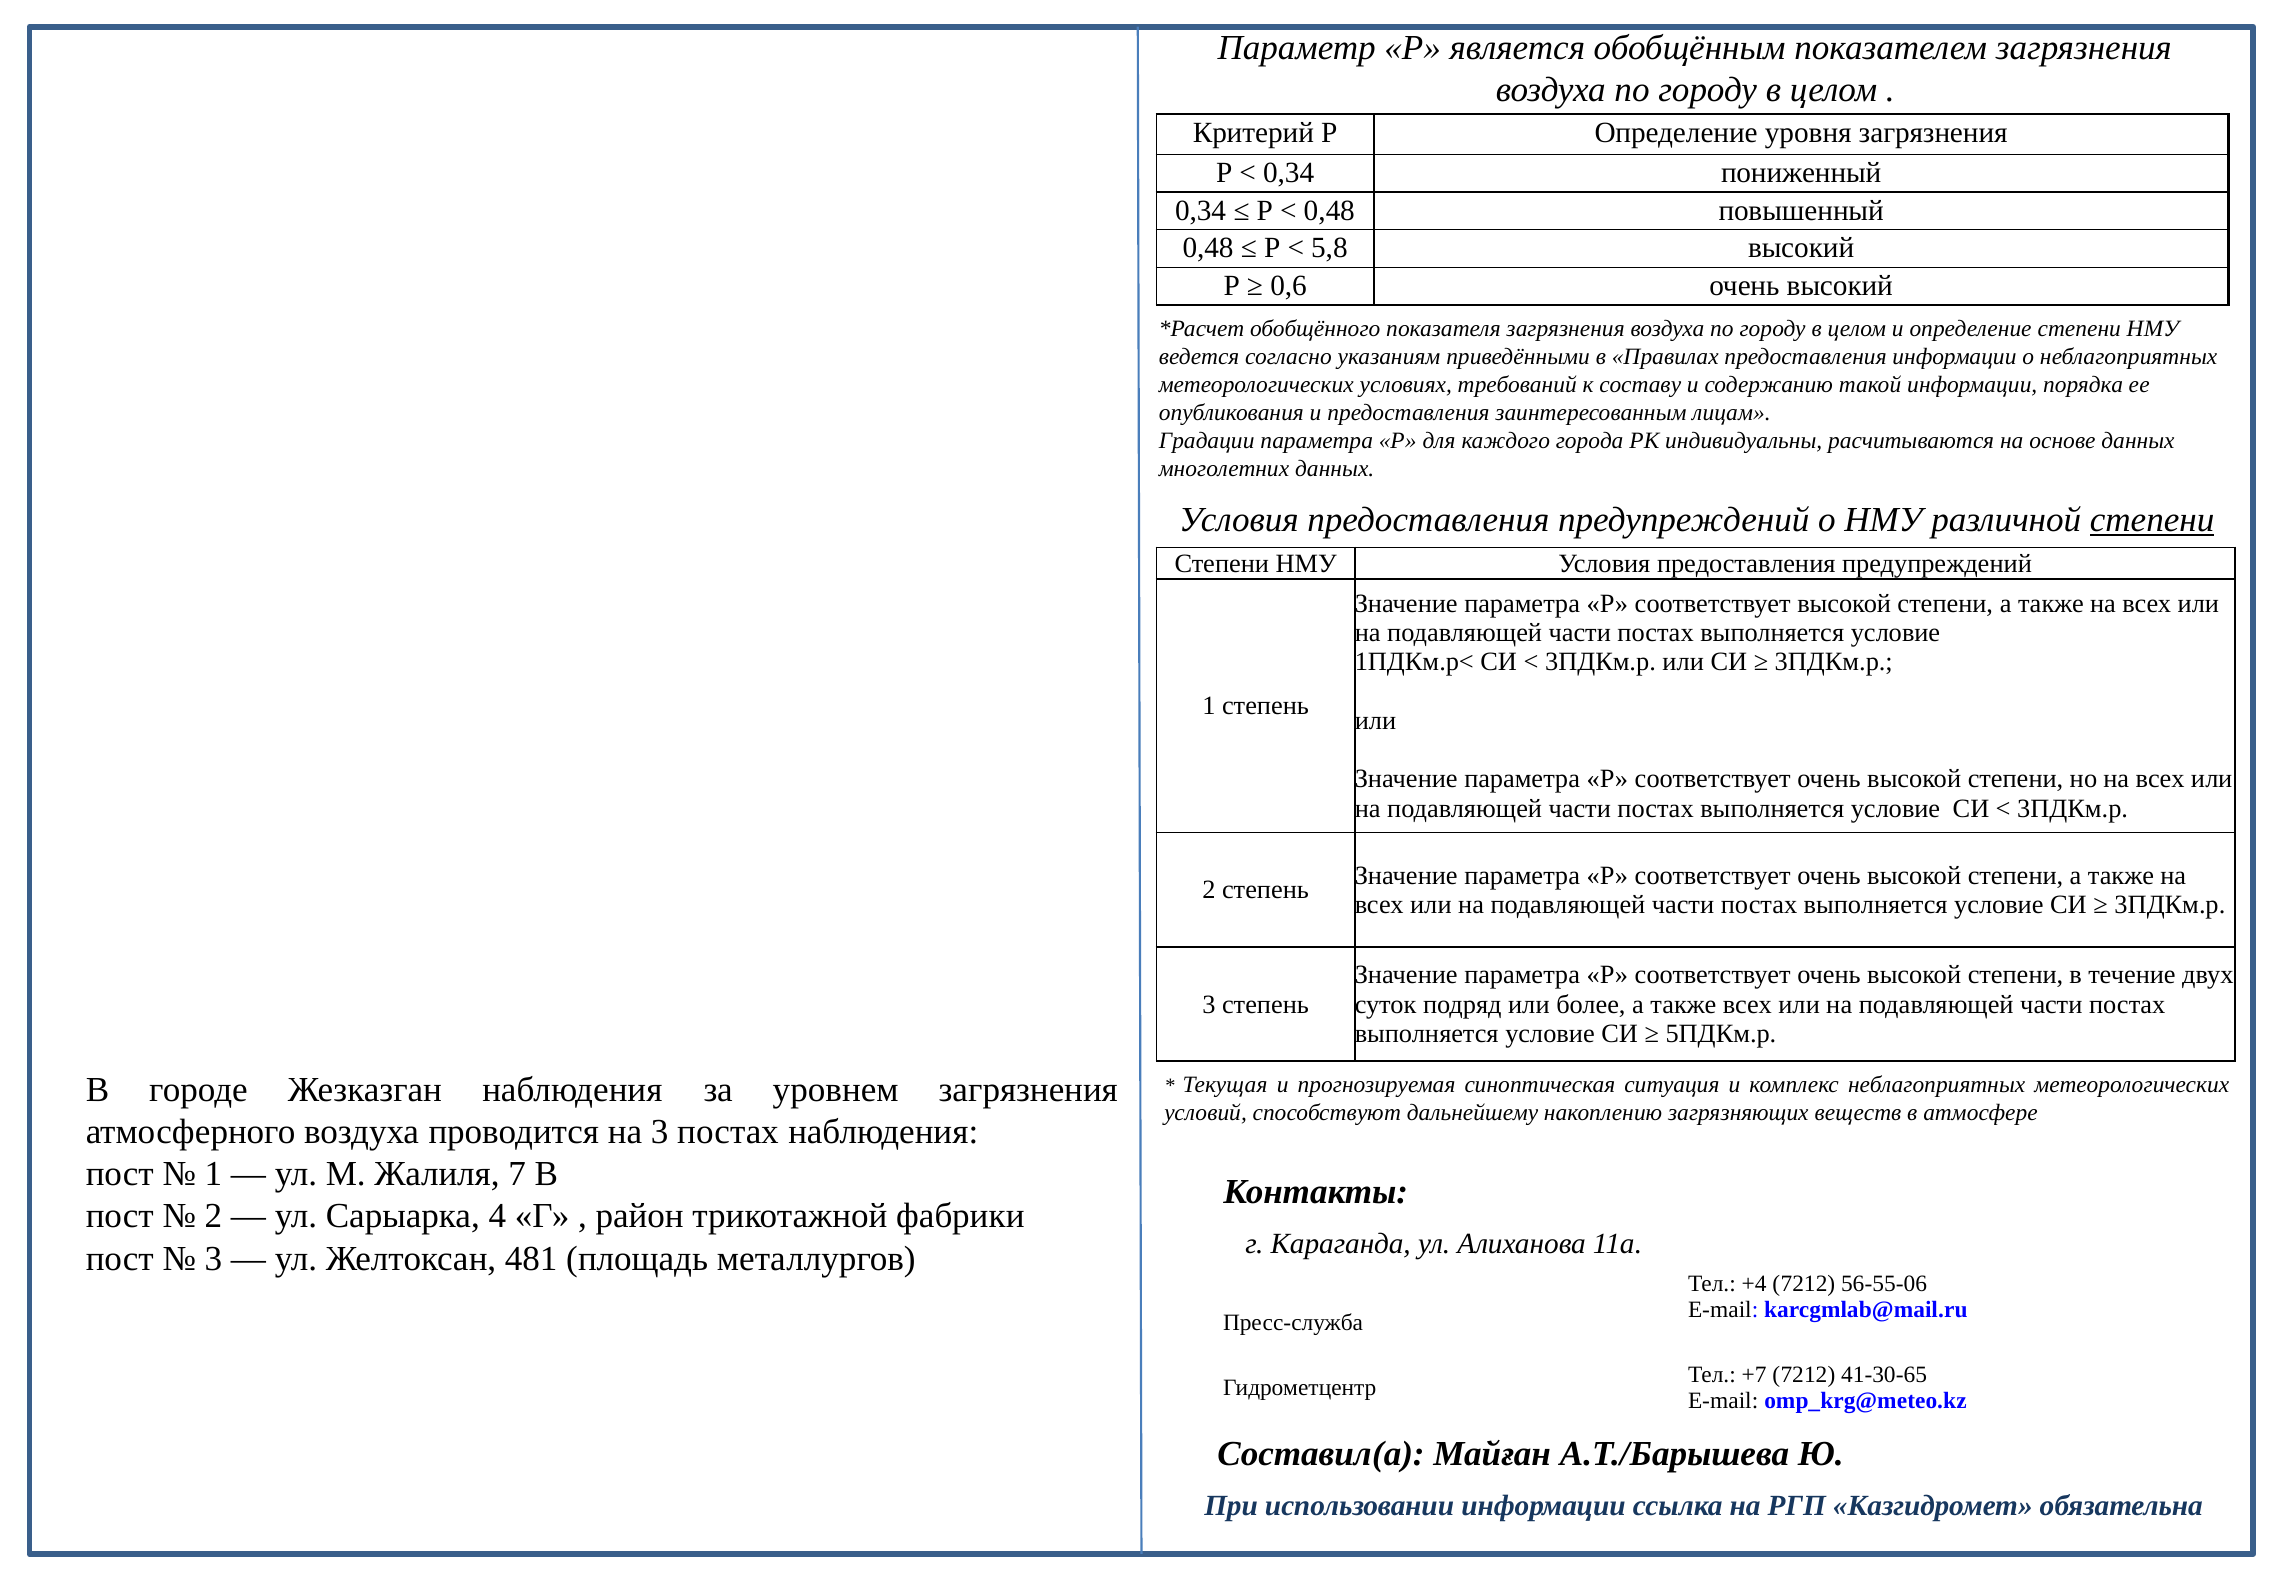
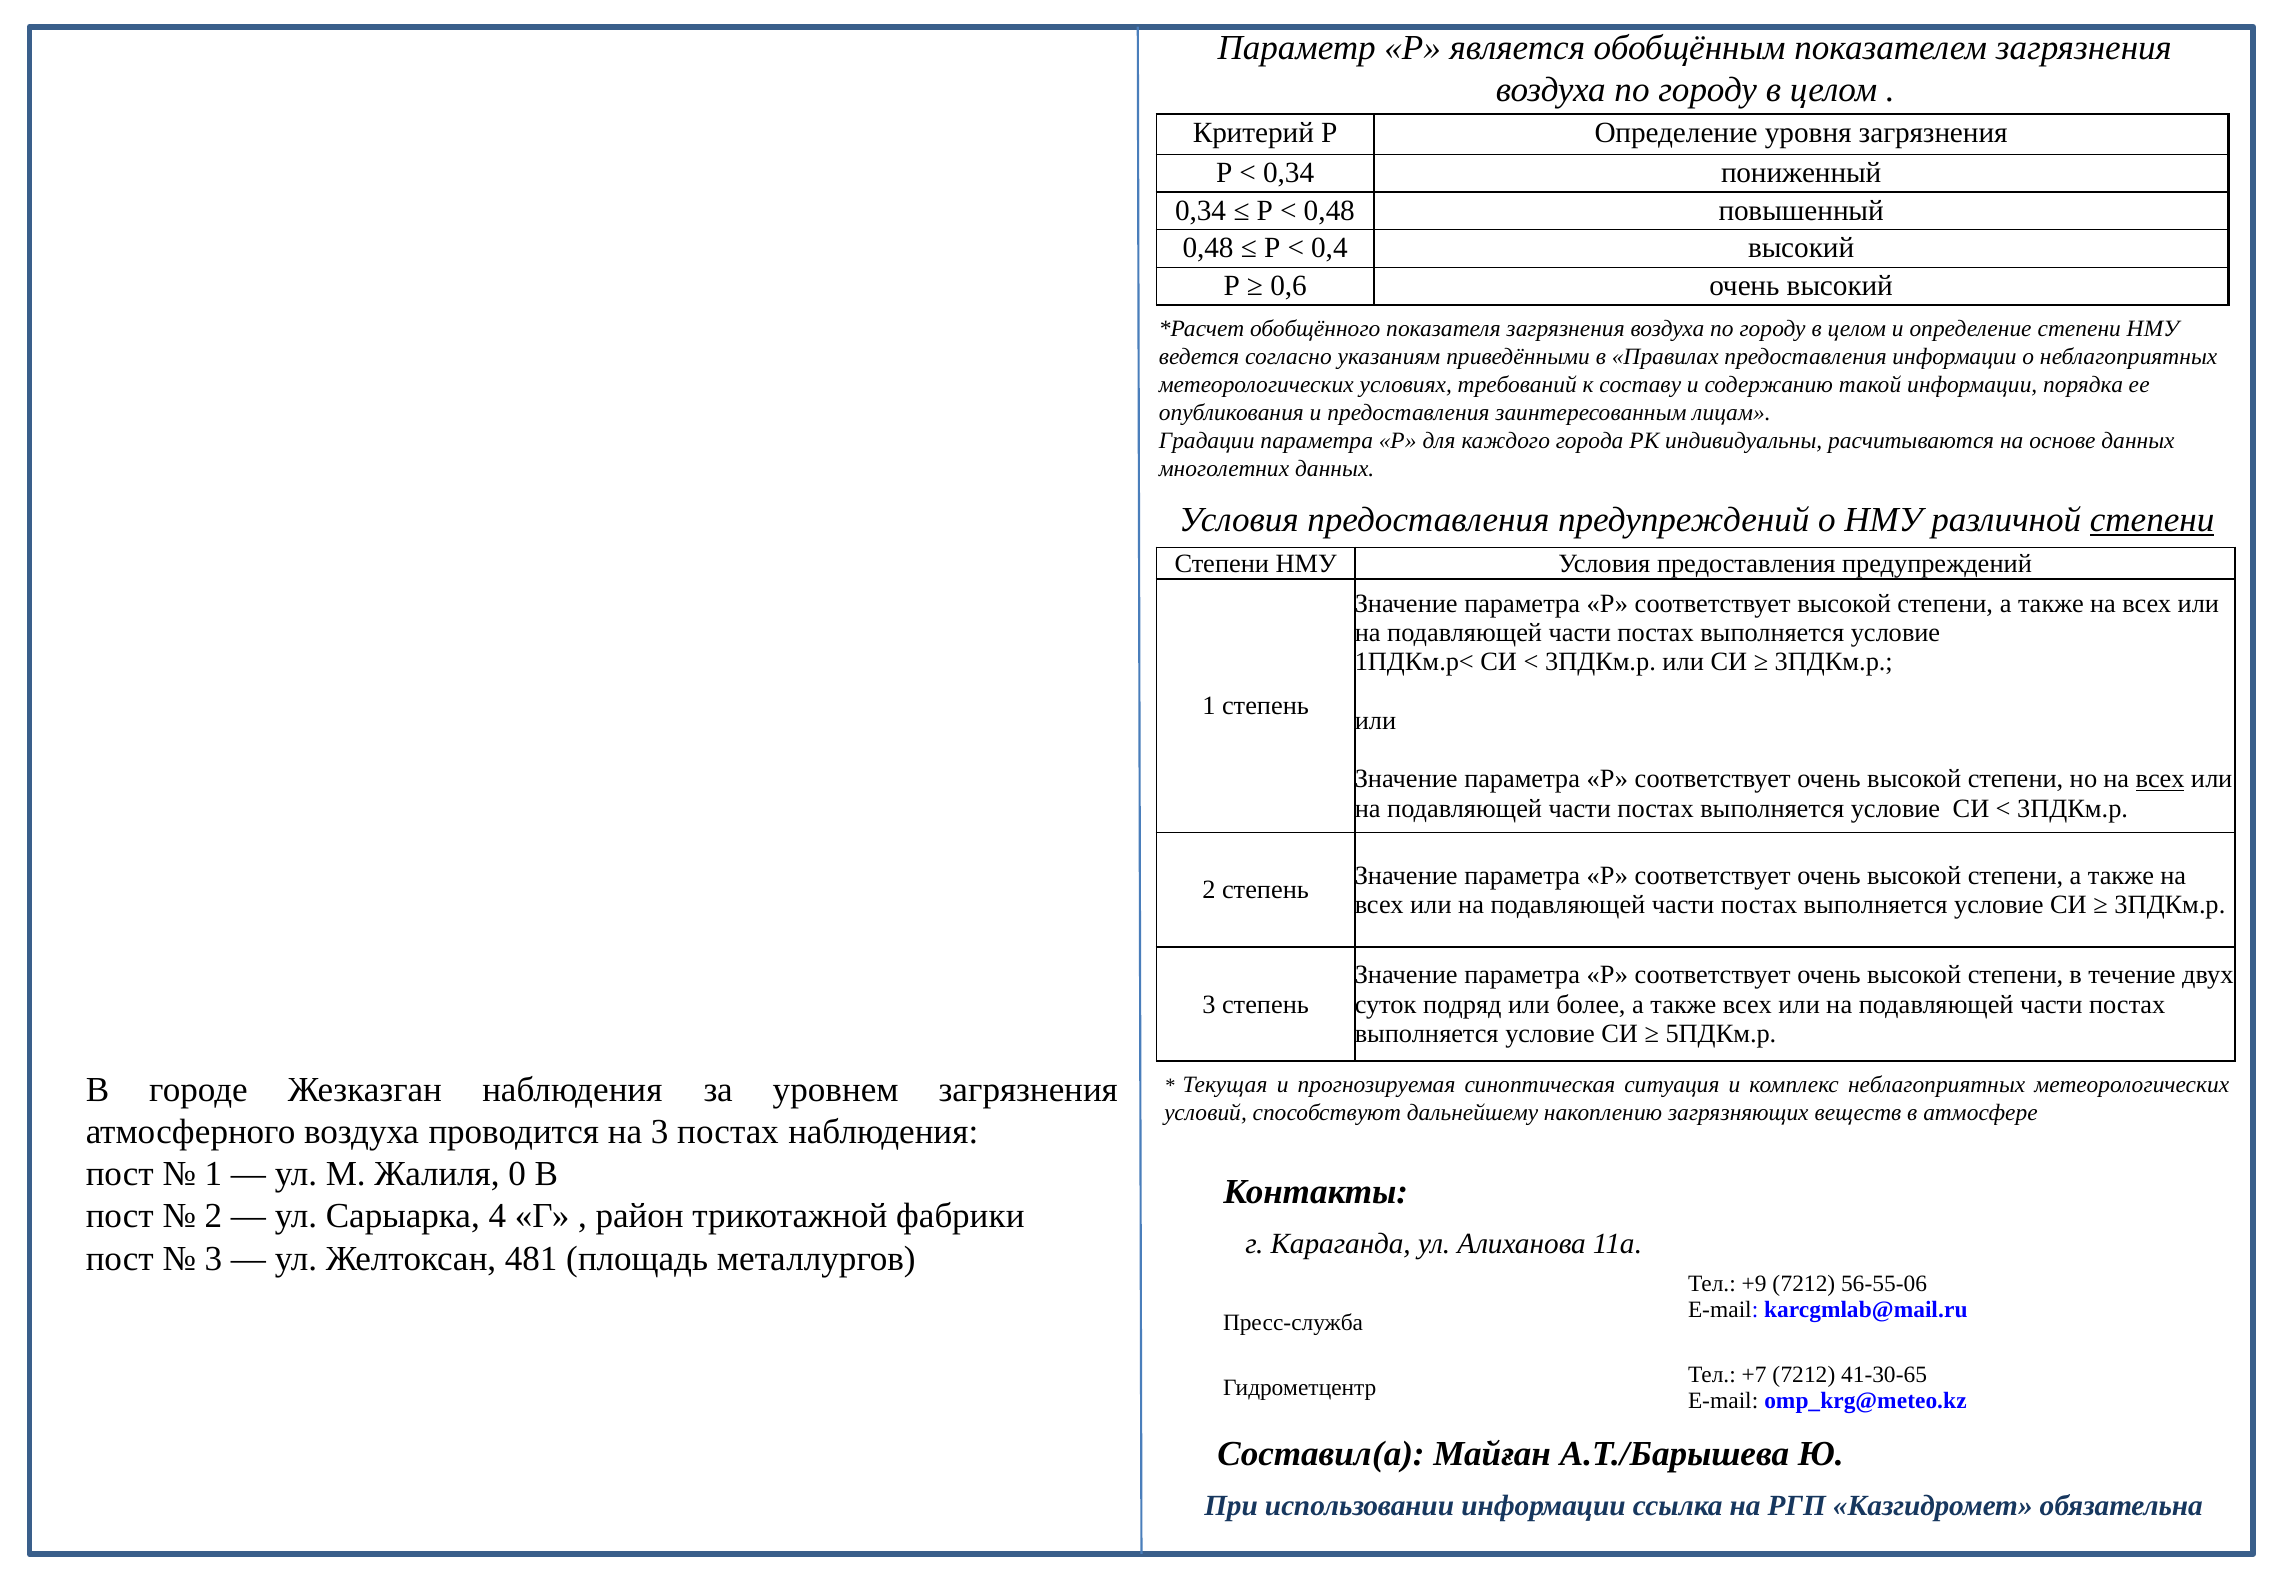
5,8: 5,8 -> 0,4 (1329, 248)
всех underline: none -> present (2160, 779)
7: 7 -> 0 (517, 1174)
+4: +4 -> +9 (1754, 1283)
